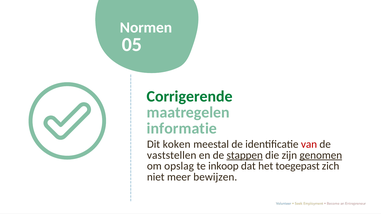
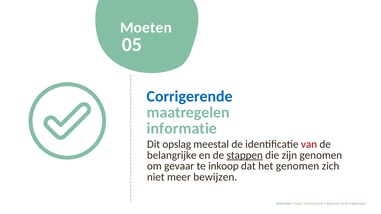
Normen: Normen -> Moeten (146, 27)
Corrigerende colour: green -> blue (190, 97)
koken: koken -> opslag (177, 144)
vaststellen: vaststellen -> belangrijke (172, 155)
genomen underline: present -> none (321, 155)
opslag: opslag -> gevaar (179, 166)
het toegepast: toegepast -> genomen (297, 166)
